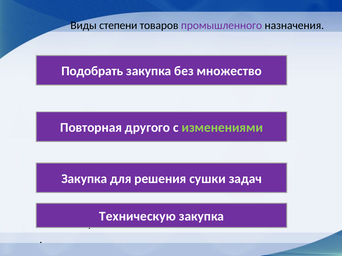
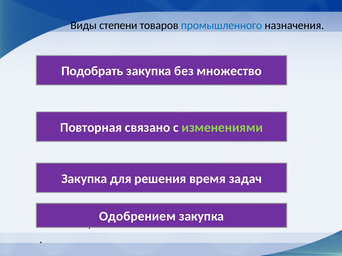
промышленного colour: purple -> blue (222, 25)
другого: другого -> связано (148, 128)
сушки: сушки -> время (208, 179)
Техническую: Техническую -> Одобрением (137, 217)
